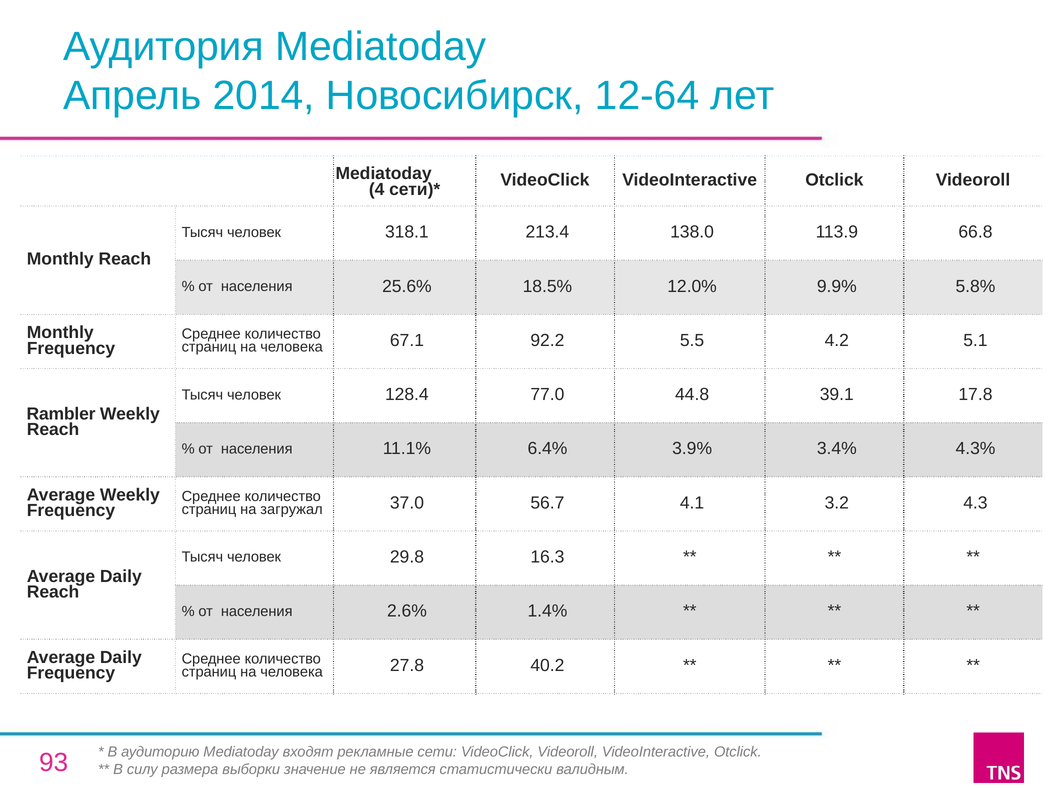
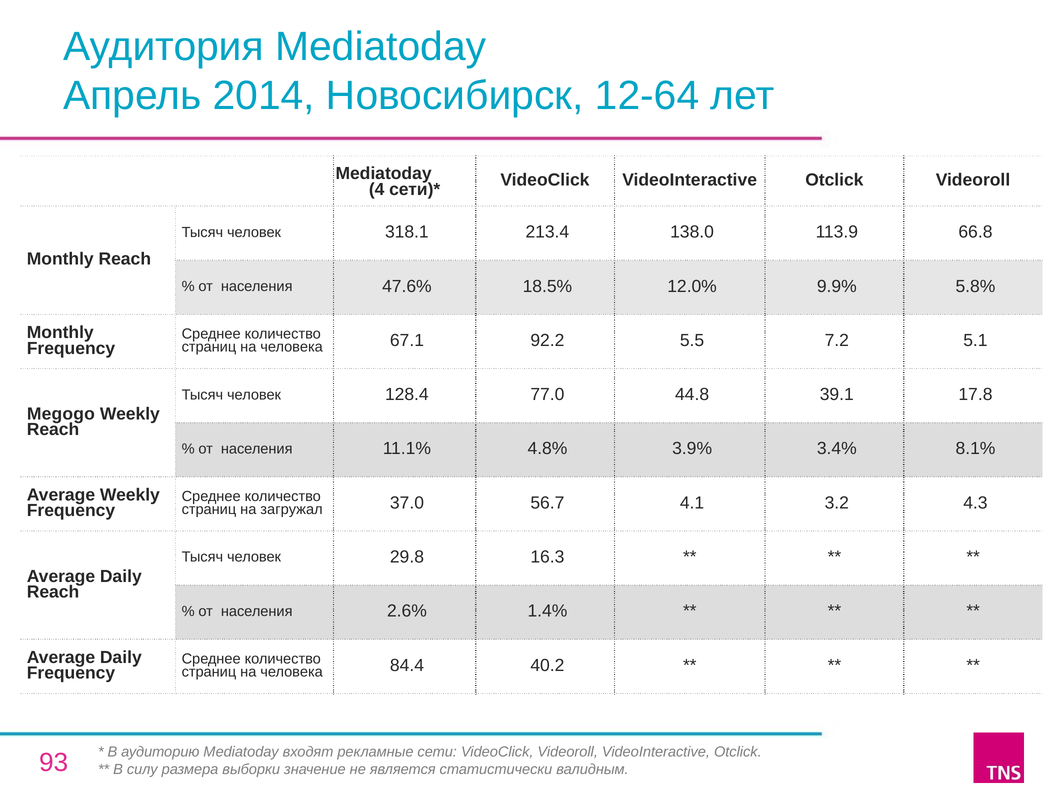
25.6%: 25.6% -> 47.6% (407, 286)
4.2: 4.2 -> 7.2 (837, 341)
Rambler: Rambler -> Megogo (61, 414)
6.4%: 6.4% -> 4.8% (547, 449)
4.3%: 4.3% -> 8.1% (976, 449)
27.8: 27.8 -> 84.4 (407, 665)
